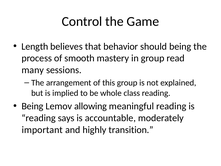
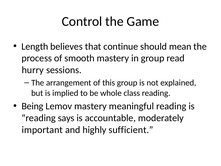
behavior: behavior -> continue (121, 46)
should being: being -> mean (180, 46)
many: many -> hurry (33, 70)
Lemov allowing: allowing -> mastery (90, 106)
transition: transition -> sufficient (131, 130)
